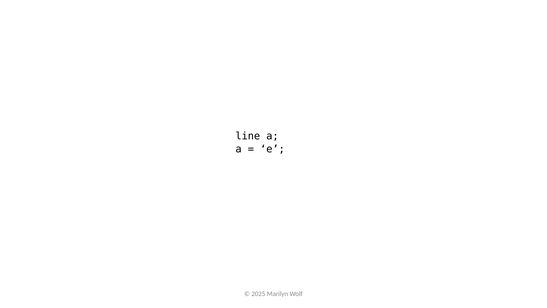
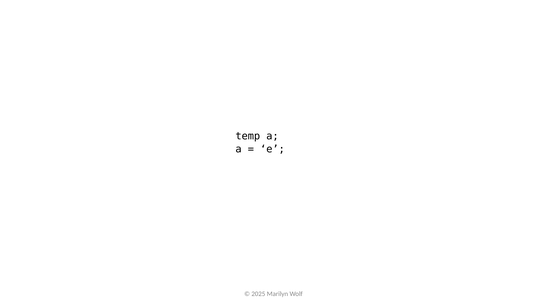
line: line -> temp (248, 136)
